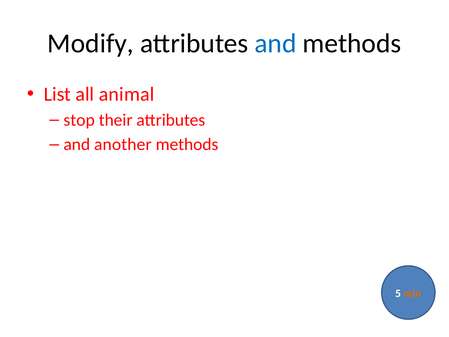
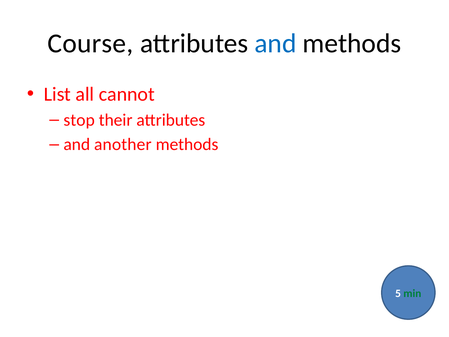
Modify: Modify -> Course (90, 43)
animal: animal -> cannot (127, 94)
min colour: orange -> green (412, 293)
